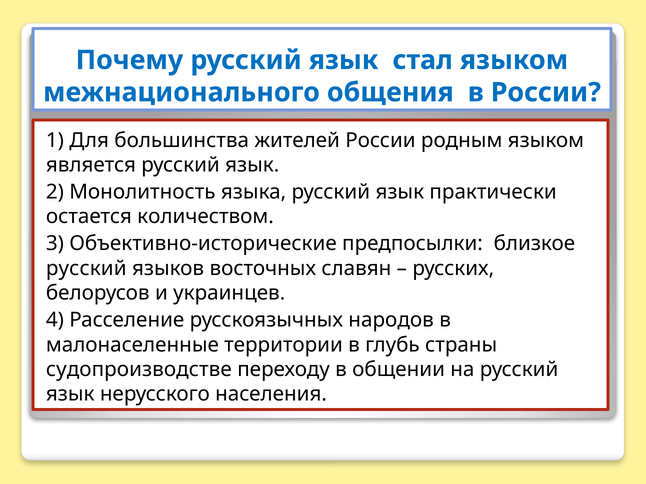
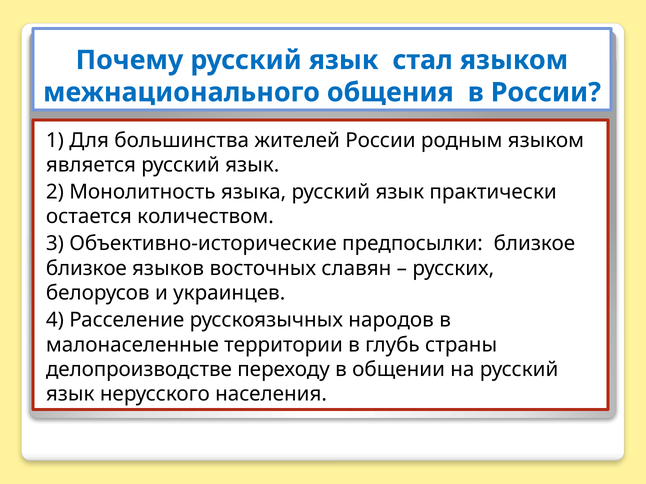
русский: русский -> близкое (86, 269)
судопроизводстве: судопроизводстве -> делопроизводстве (139, 370)
